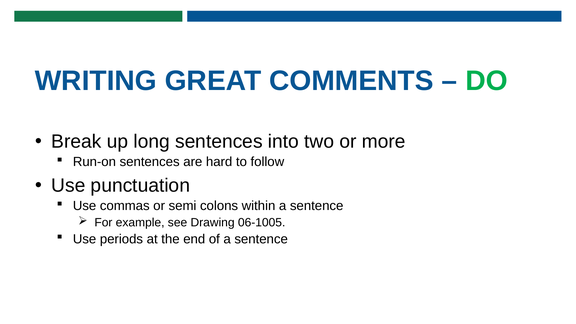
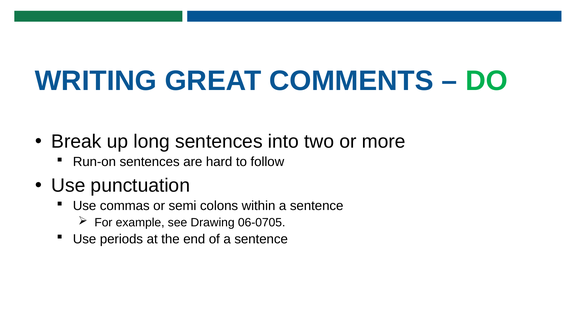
06-1005: 06-1005 -> 06-0705 (262, 223)
